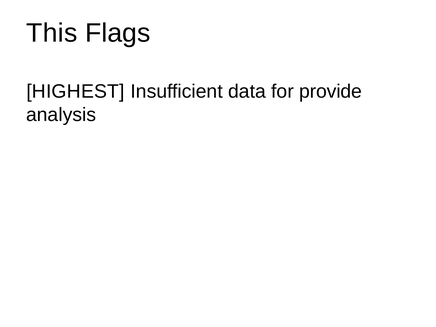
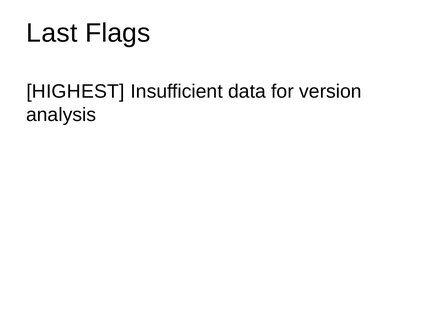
This: This -> Last (52, 33)
provide: provide -> version (331, 91)
